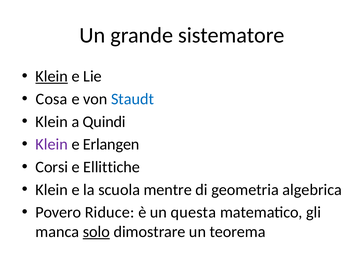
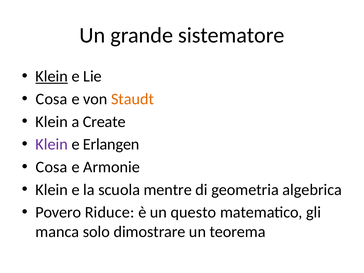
Staudt colour: blue -> orange (133, 99)
Quindi: Quindi -> Create (104, 122)
Corsi: Corsi -> Cosa (52, 167)
Ellittiche: Ellittiche -> Armonie (112, 167)
questa: questa -> questo (193, 212)
solo underline: present -> none (96, 232)
